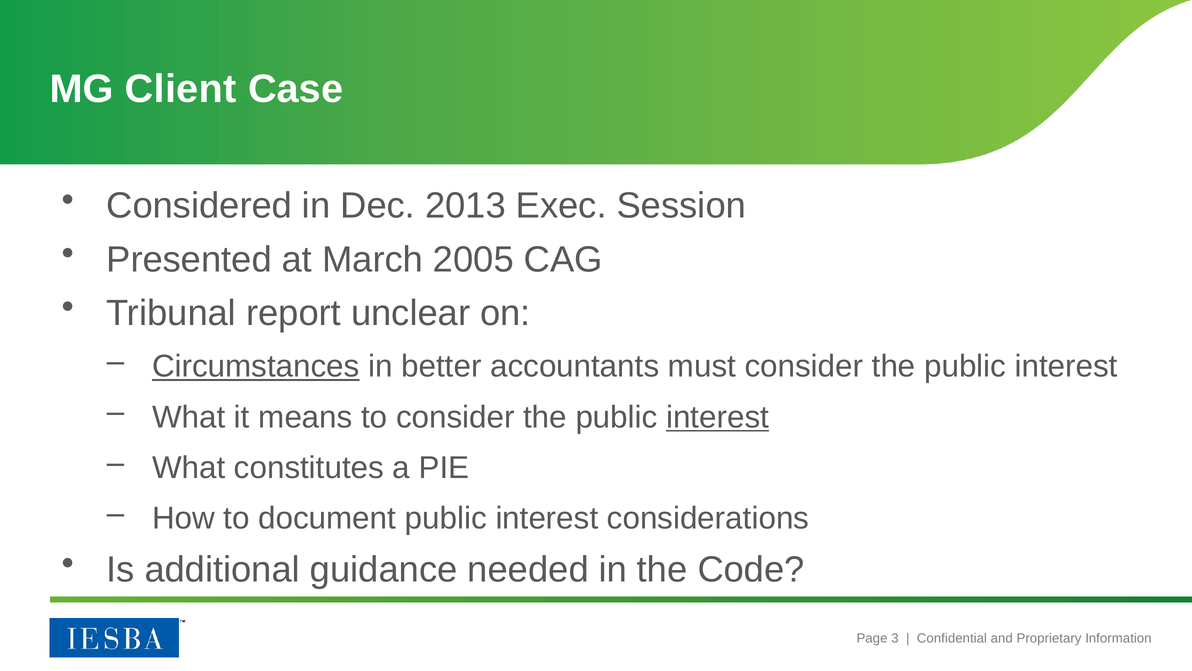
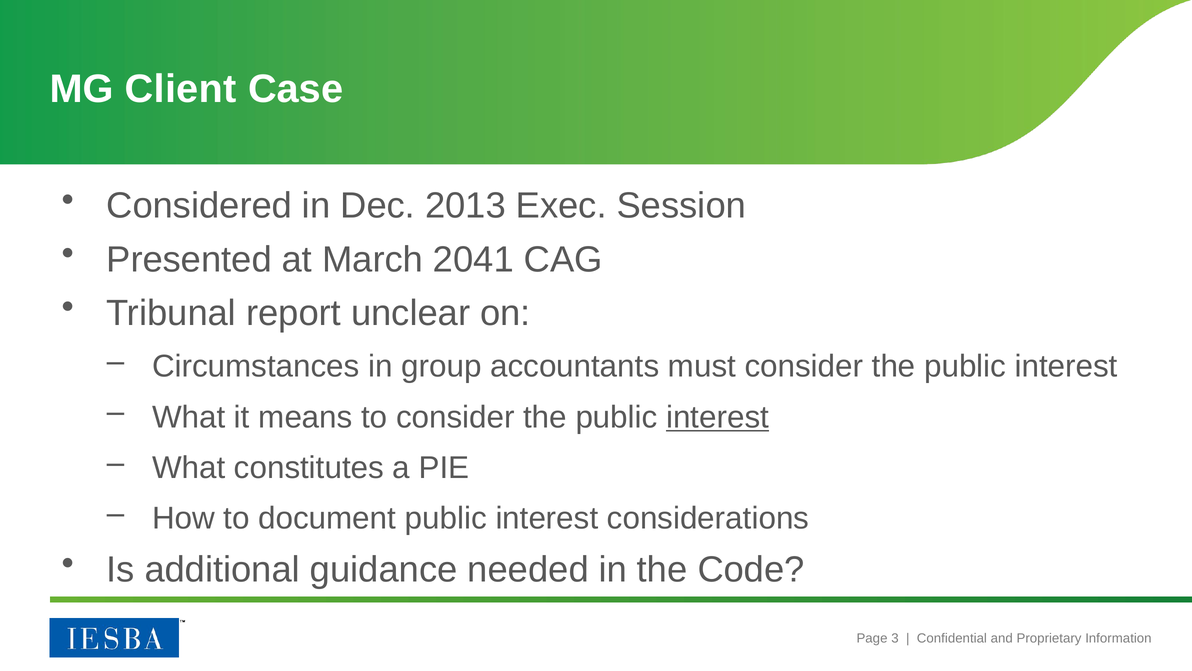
2005: 2005 -> 2041 (473, 259)
Circumstances underline: present -> none (256, 366)
better: better -> group (441, 366)
